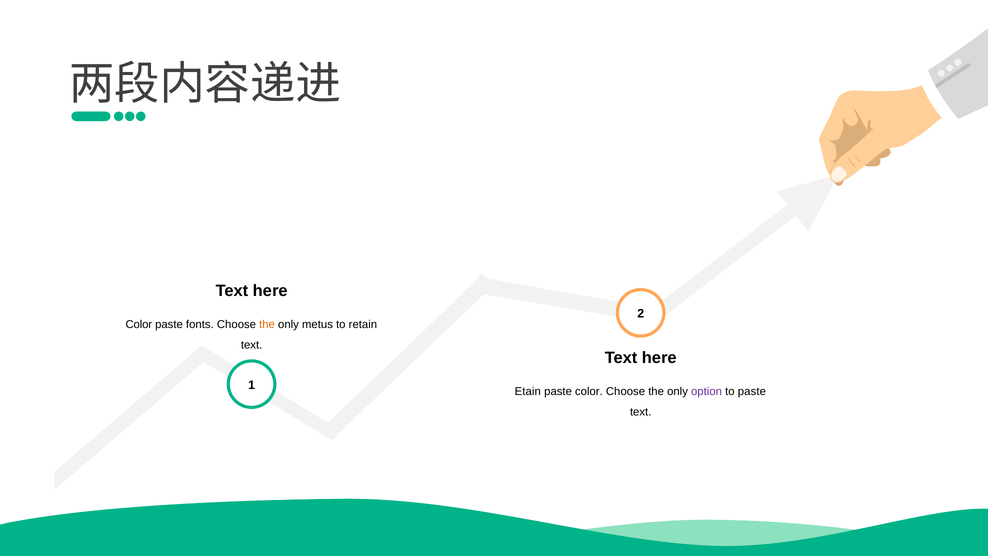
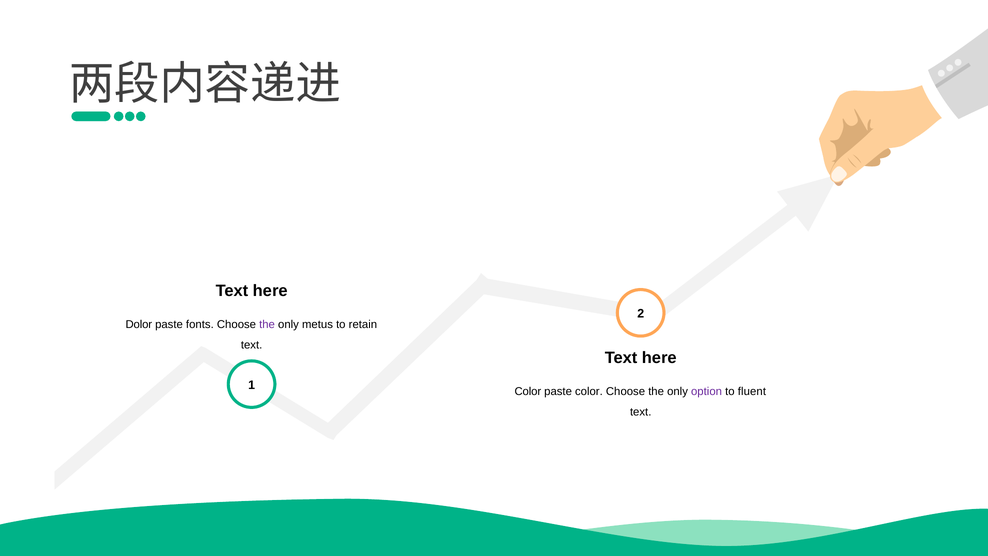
Color: Color -> Dolor (139, 324)
the colour: orange -> purple (267, 324)
Etain: Etain -> Color (528, 391)
to paste: paste -> fluent (752, 391)
